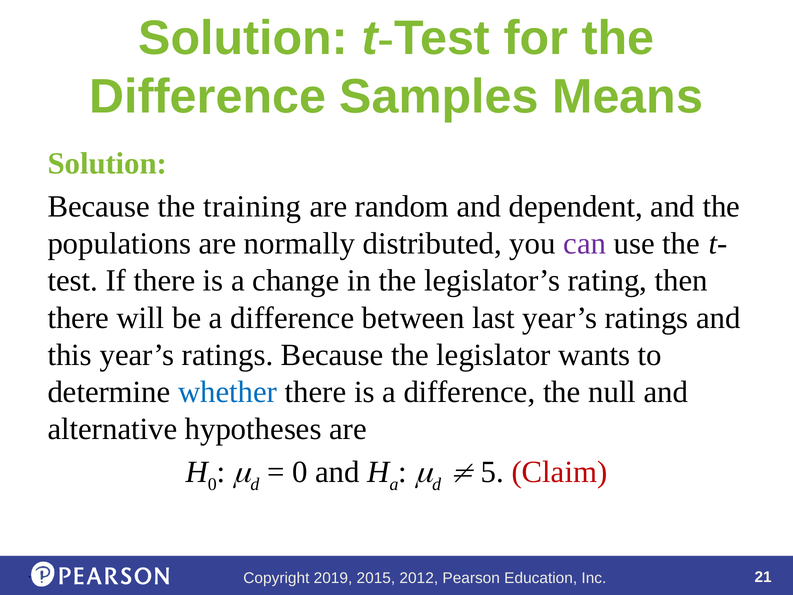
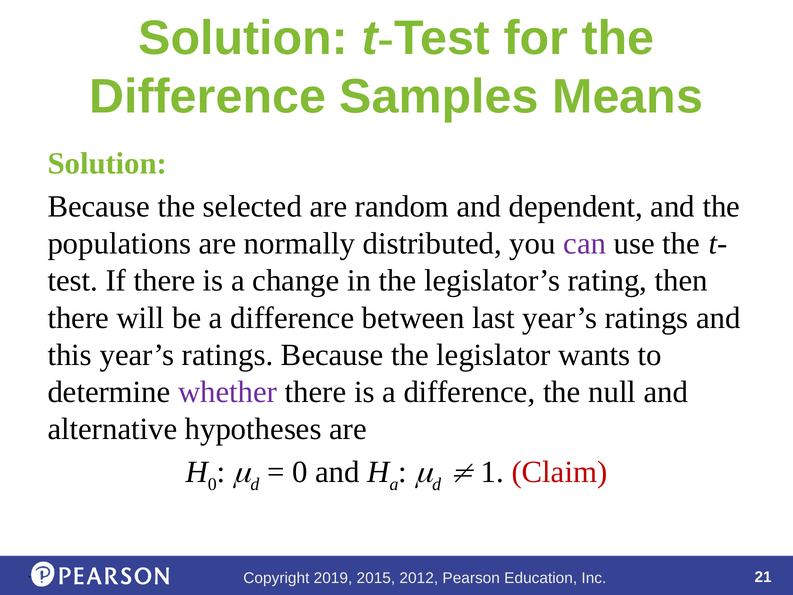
training: training -> selected (253, 207)
whether colour: blue -> purple (228, 392)
5: 5 -> 1 (492, 472)
